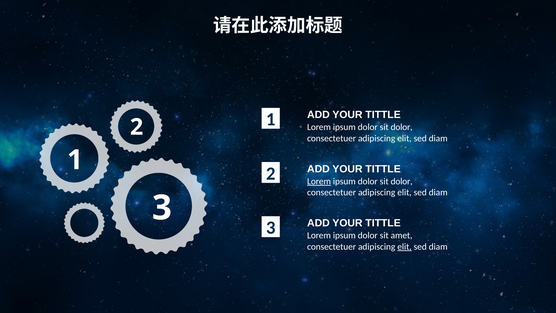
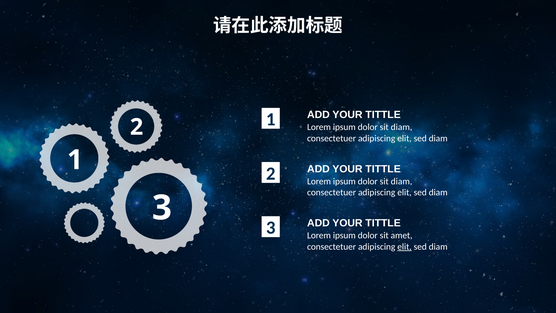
dolor: dolor -> diam (402, 127)
Lorem underline: present -> none (319, 181)
dolor: dolor -> diam (402, 181)
